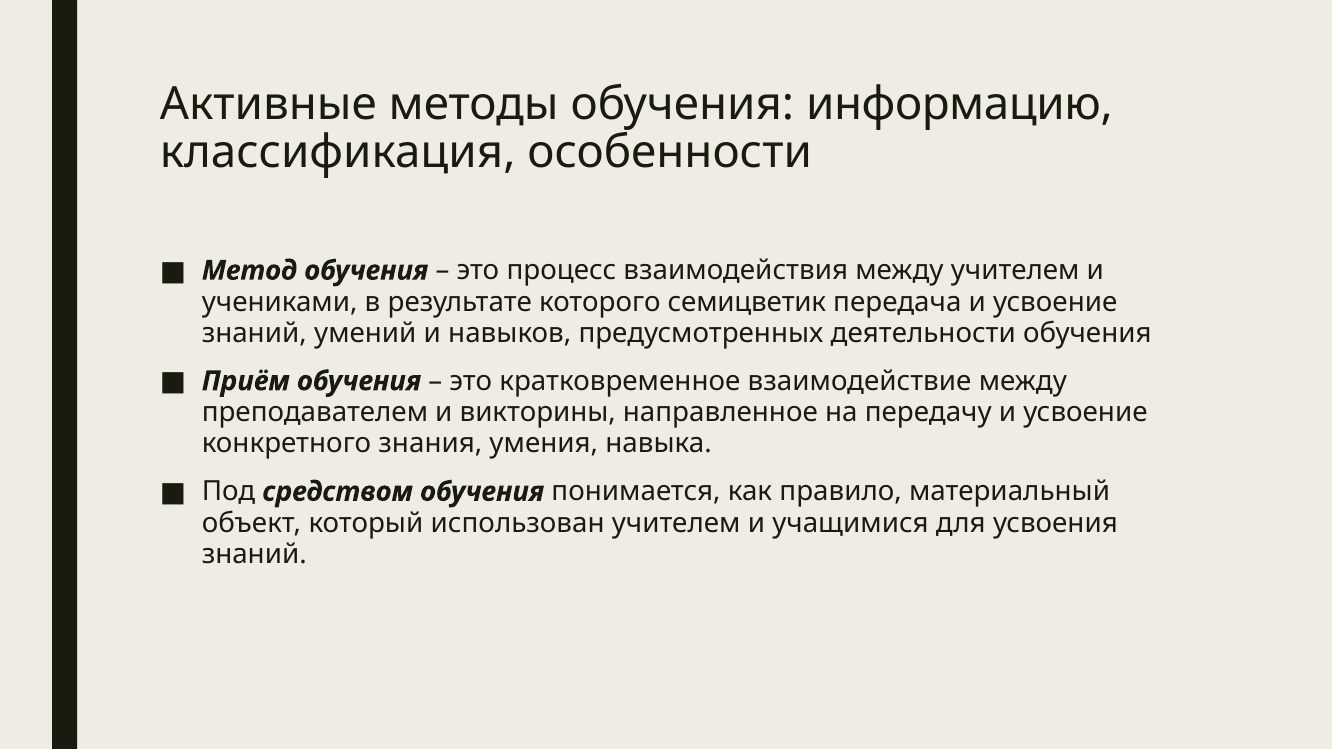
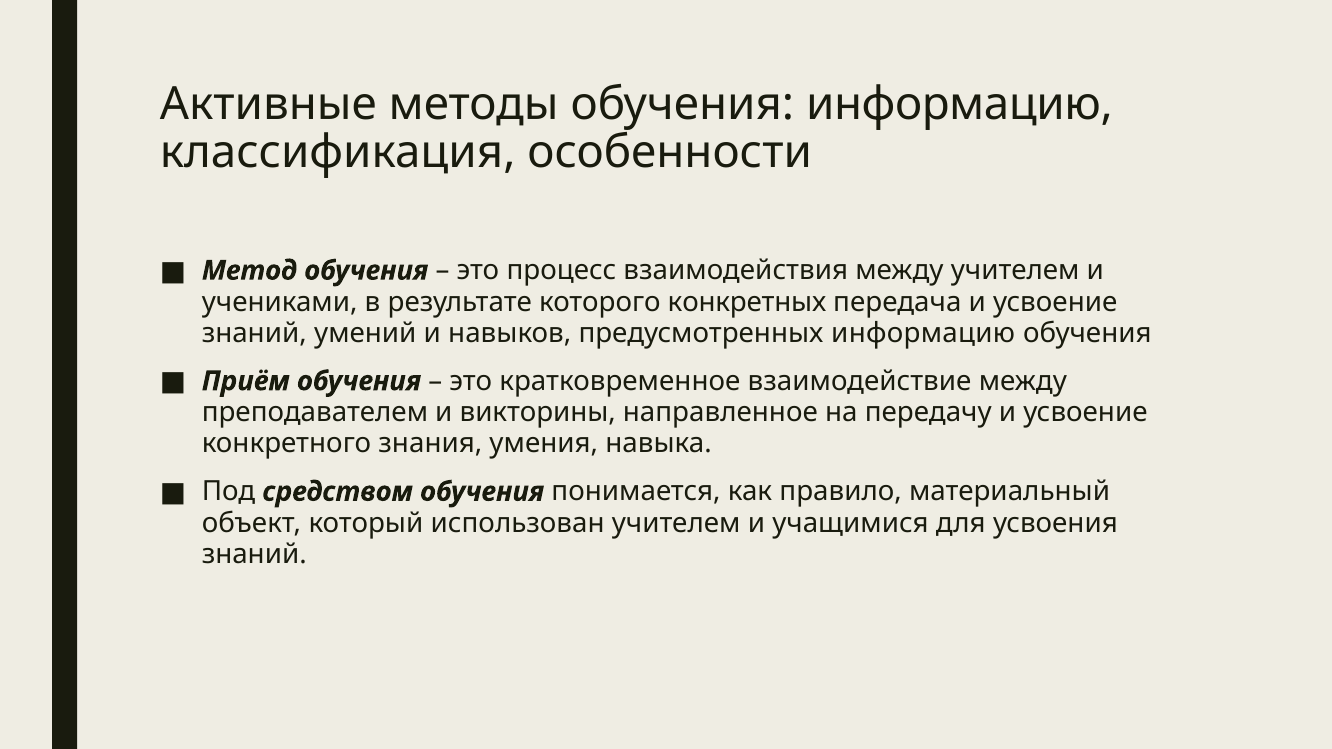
семицветик: семицветик -> конкретных (747, 302)
предусмотренных деятельности: деятельности -> информацию (923, 333)
